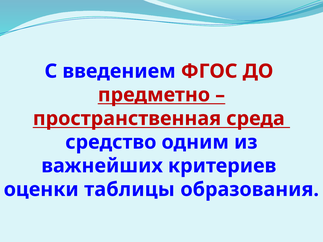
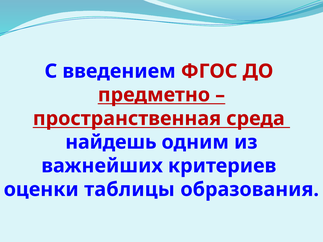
средство: средство -> найдешь (111, 142)
